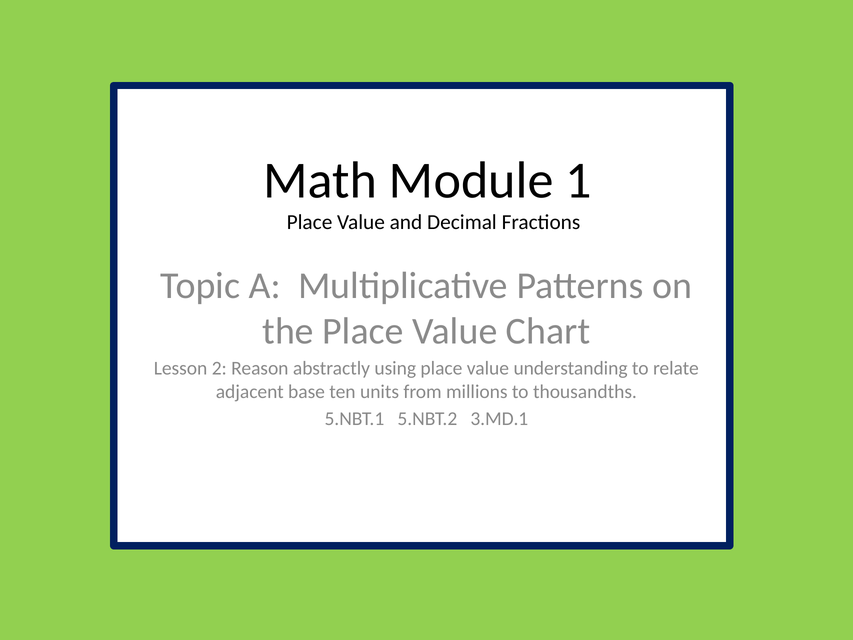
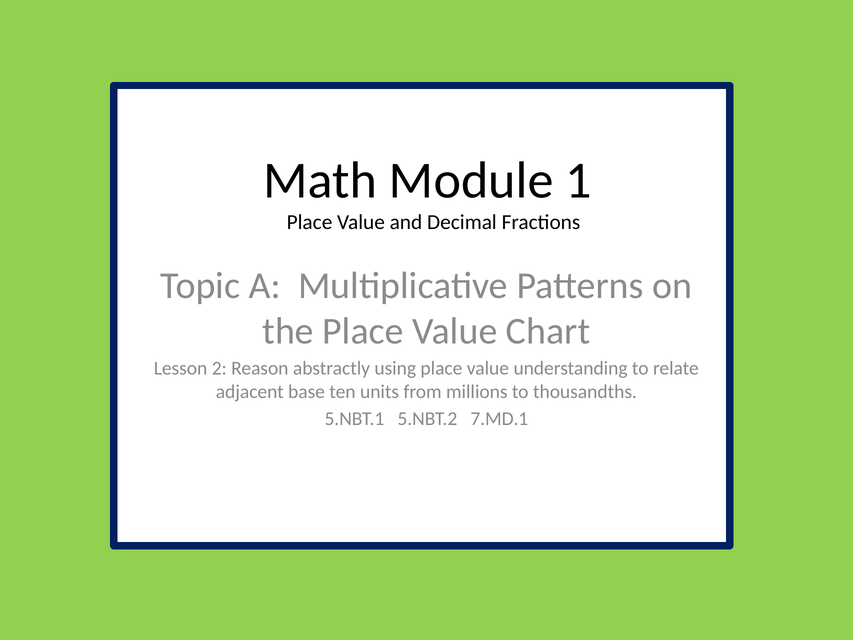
3.MD.1: 3.MD.1 -> 7.MD.1 (499, 419)
